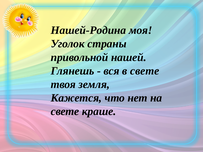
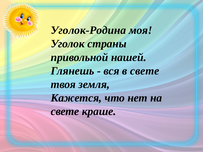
Нашей-Родина: Нашей-Родина -> Уголок-Родина (88, 30)
